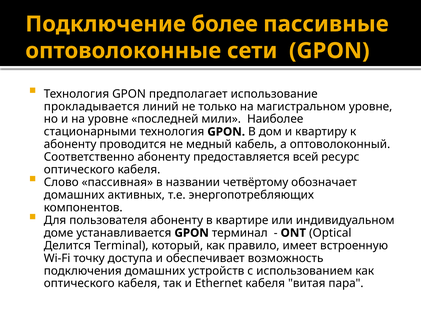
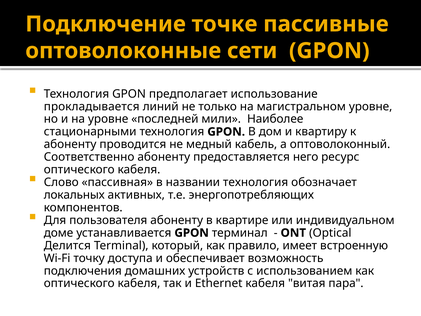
более: более -> точке (225, 24)
всей: всей -> него (306, 157)
названии четвёртому: четвёртому -> технология (256, 182)
домашних: домашних -> локальных (74, 195)
